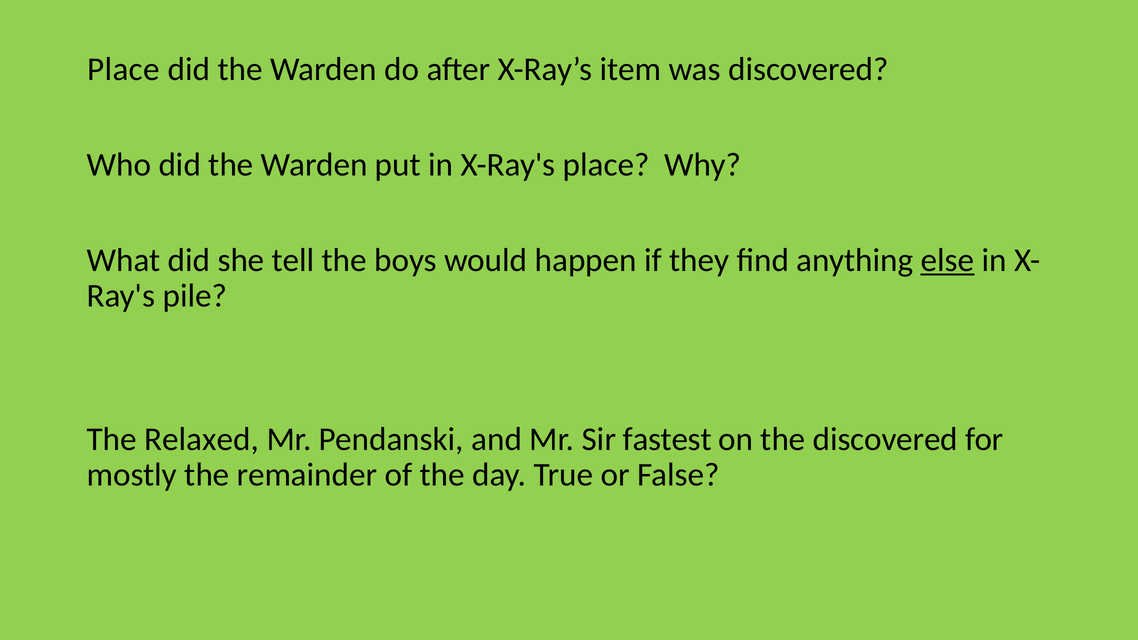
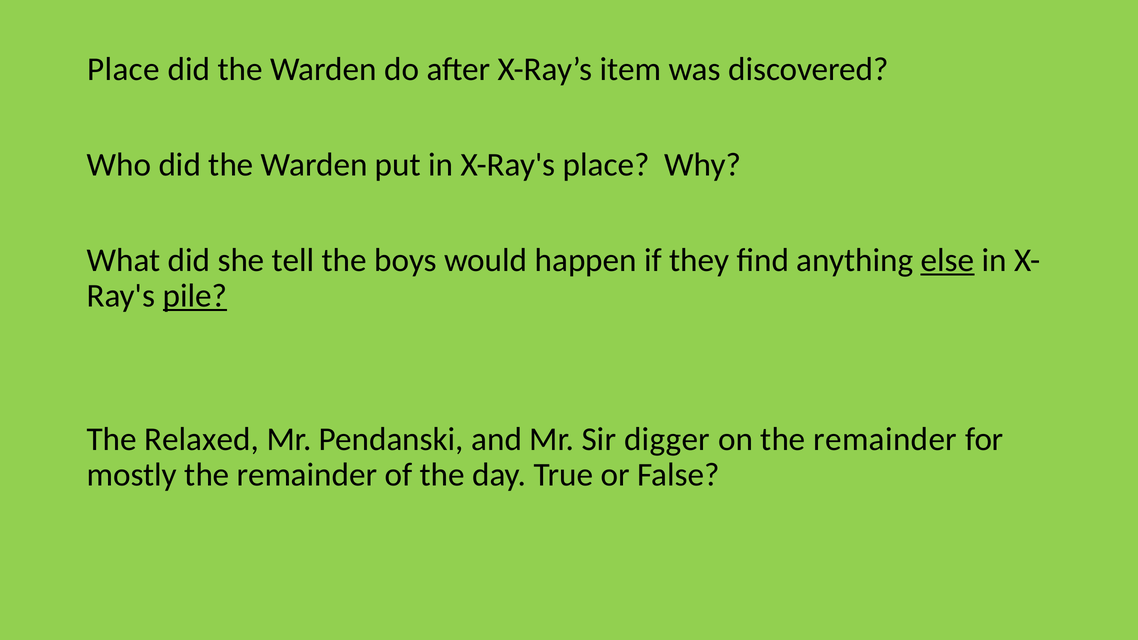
pile underline: none -> present (195, 296)
fastest: fastest -> digger (667, 439)
on the discovered: discovered -> remainder (885, 439)
